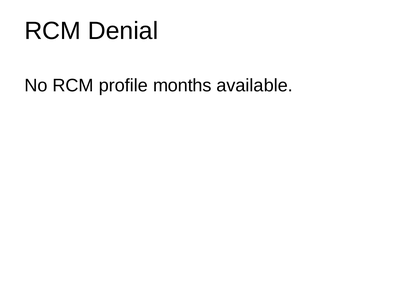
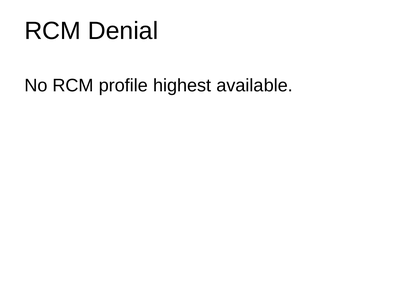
months: months -> highest (182, 85)
